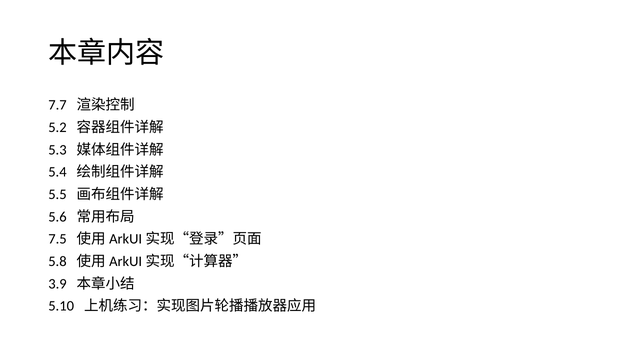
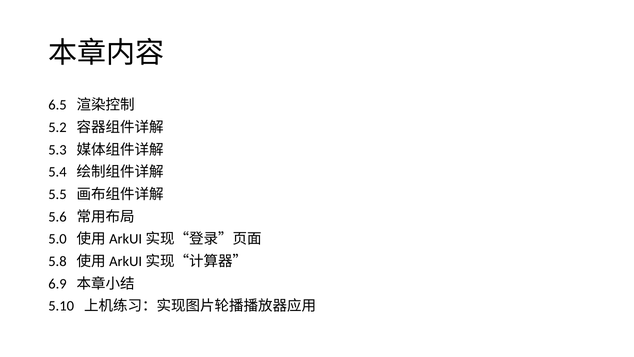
7.7: 7.7 -> 6.5 (57, 105)
7.5: 7.5 -> 5.0 (57, 239)
3.9: 3.9 -> 6.9 (57, 283)
